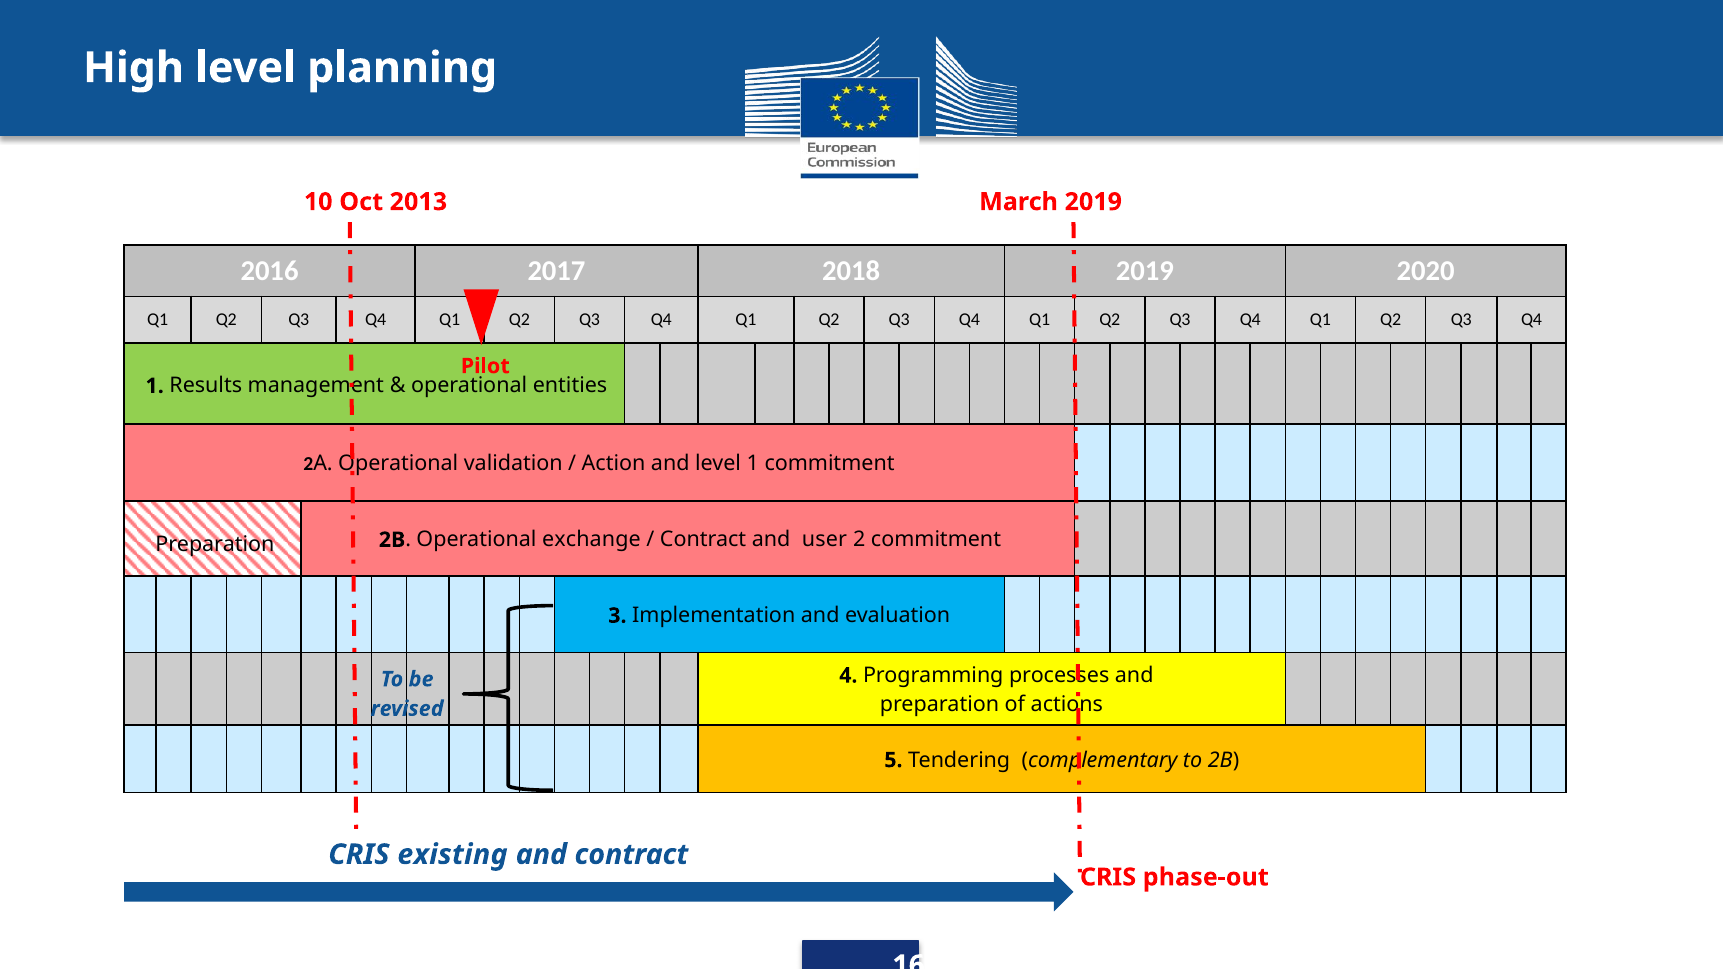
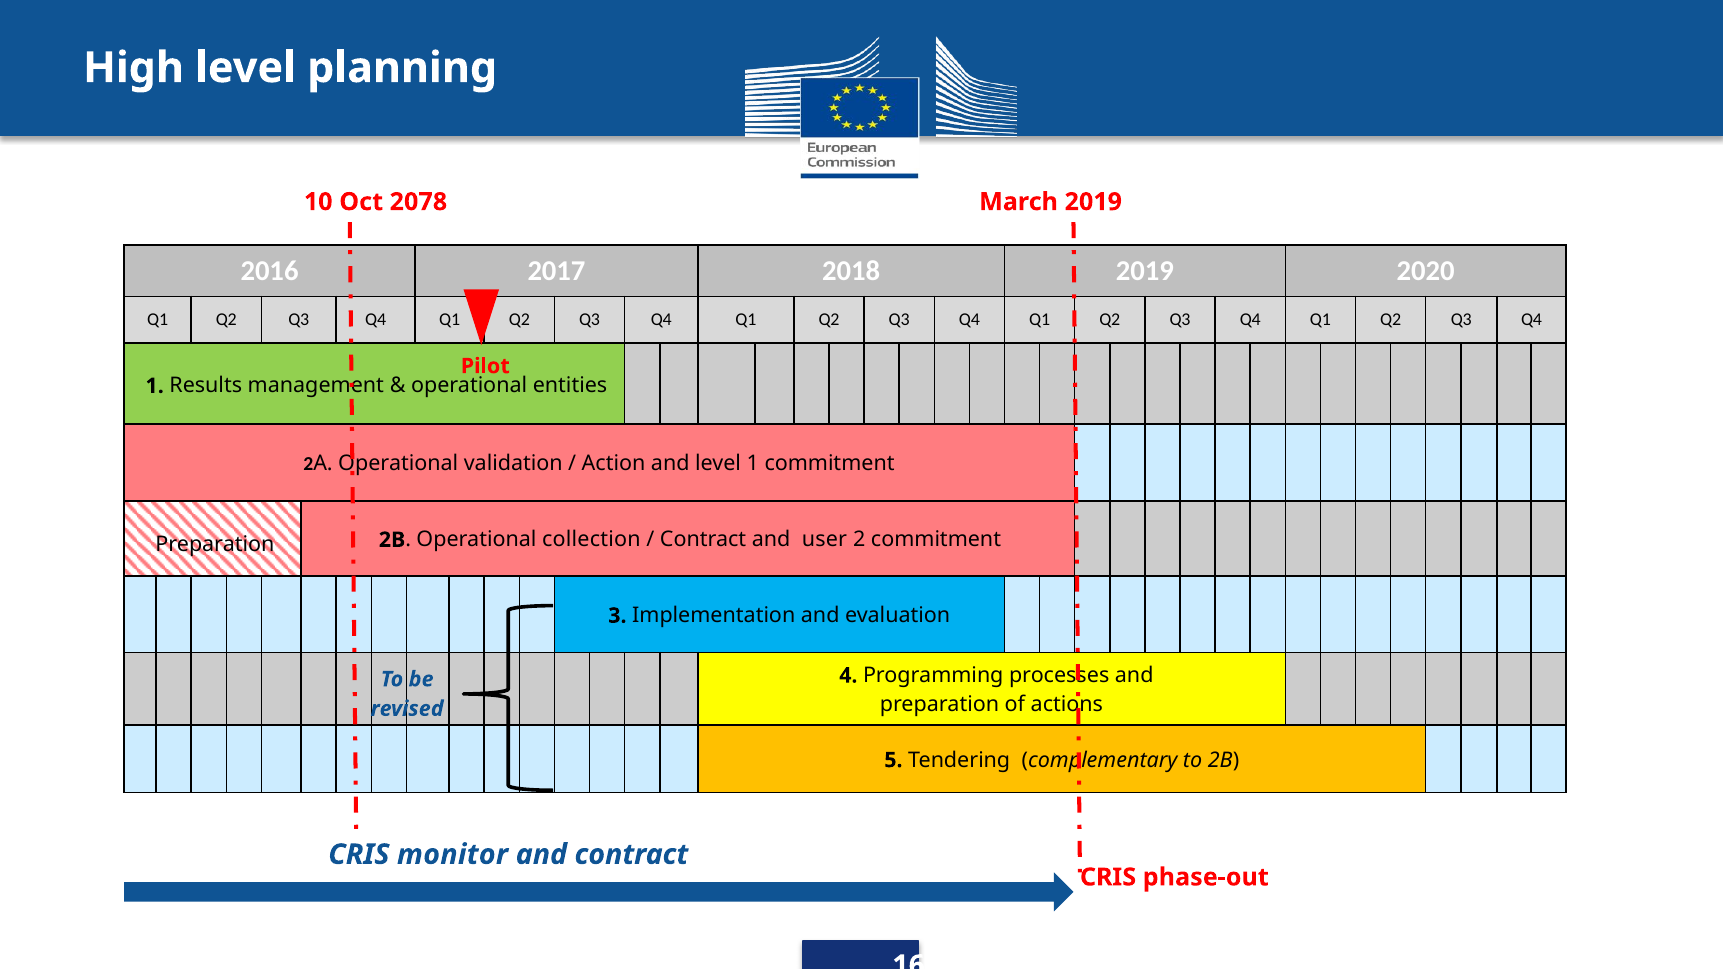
2013: 2013 -> 2078 (418, 202)
exchange: exchange -> collection (591, 540)
existing: existing -> monitor (452, 855)
